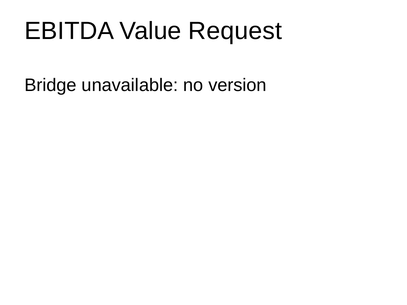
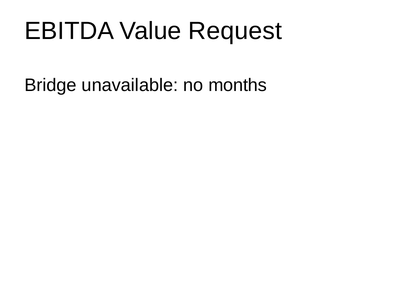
version: version -> months (238, 85)
